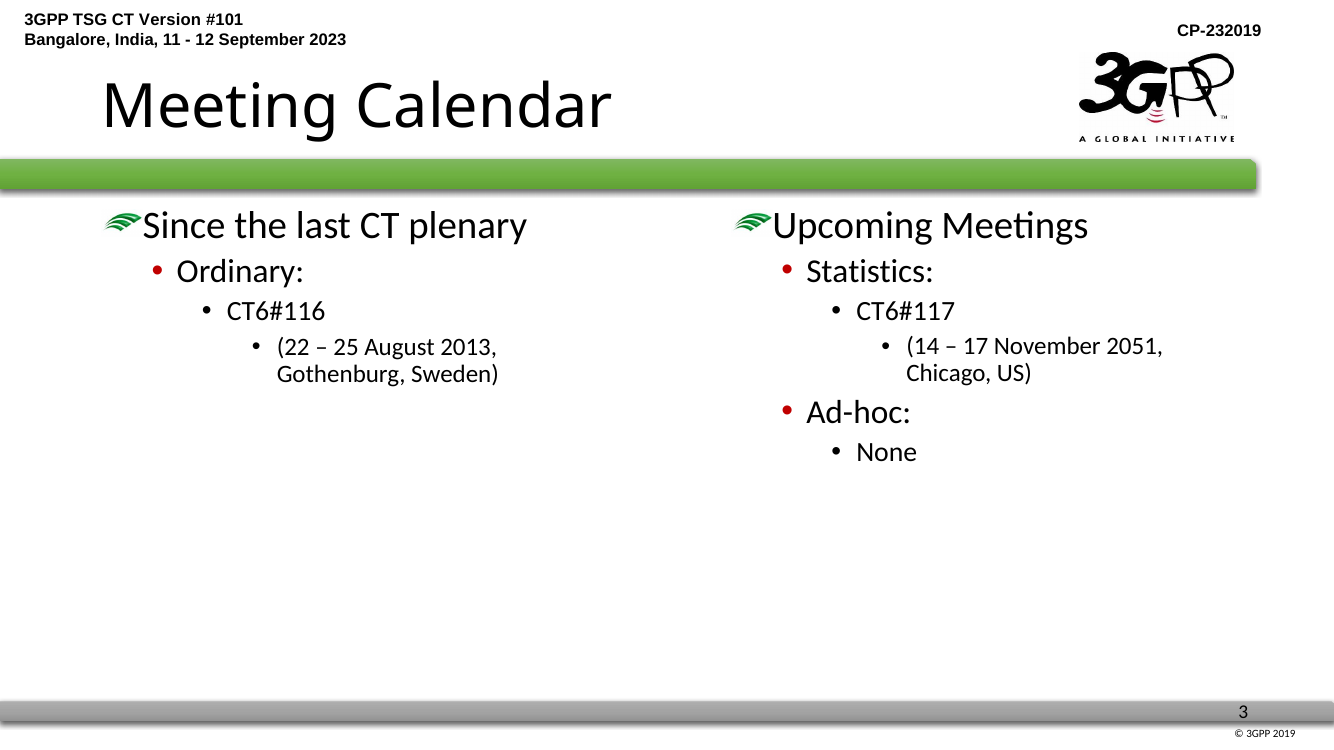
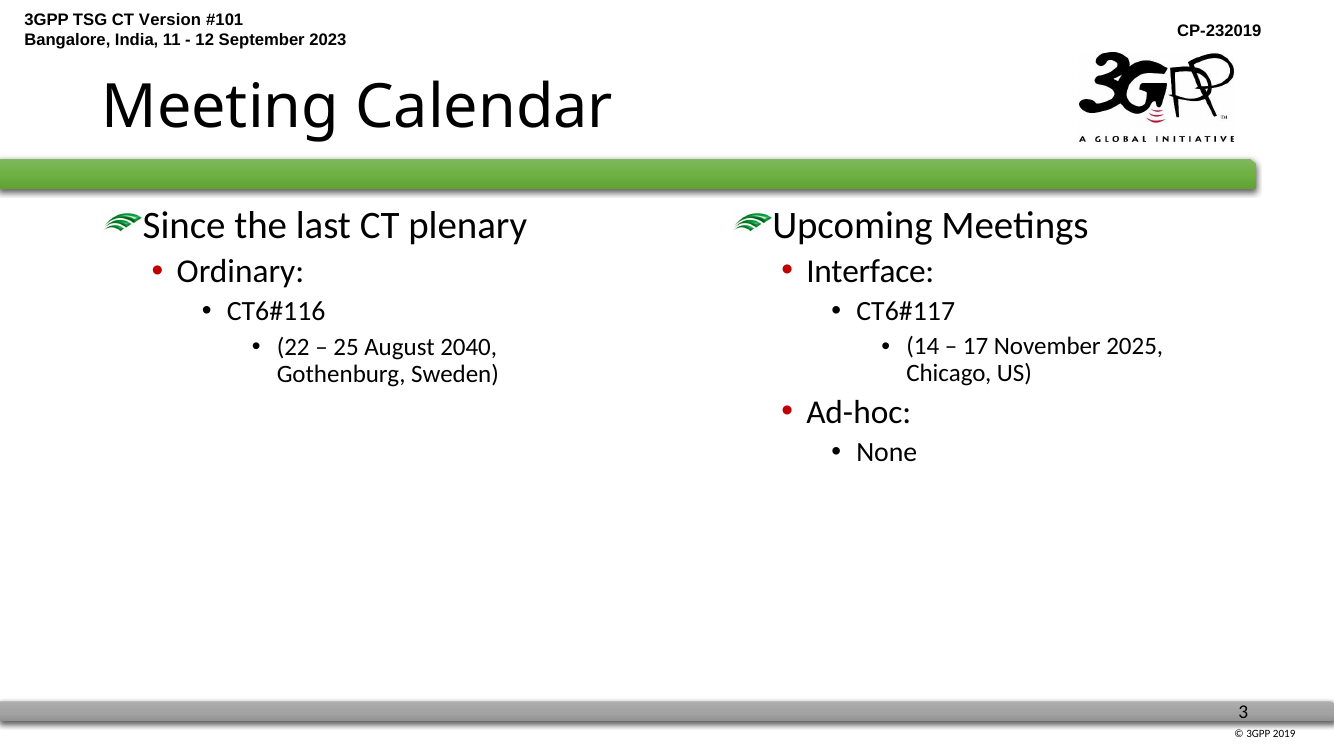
Statistics: Statistics -> Interface (870, 271)
2013: 2013 -> 2040 (469, 347)
2051: 2051 -> 2025 (1135, 347)
